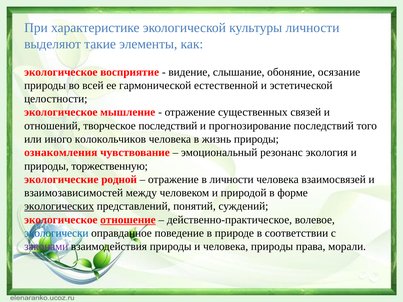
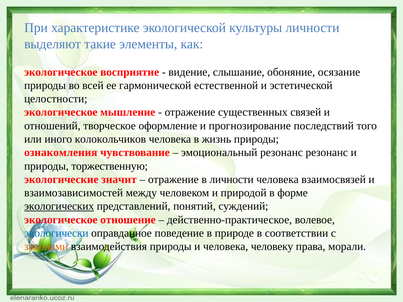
творческое последствий: последствий -> оформление (168, 126)
резонанс экология: экология -> резонанс (327, 153)
родной: родной -> значит (119, 180)
отношение underline: present -> none (128, 220)
законами colour: purple -> orange (46, 247)
человека природы: природы -> человеку (272, 247)
